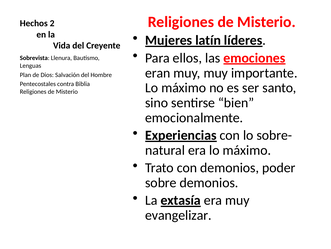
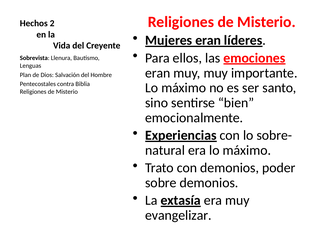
Mujeres latín: latín -> eran (208, 40)
